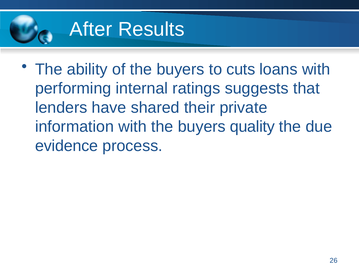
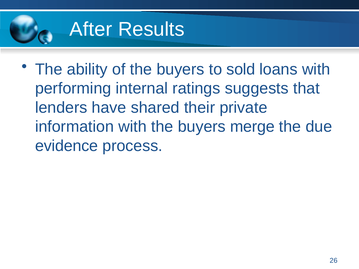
cuts: cuts -> sold (241, 69)
quality: quality -> merge (252, 127)
